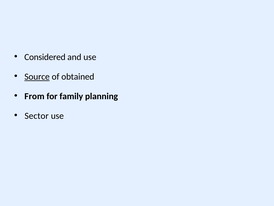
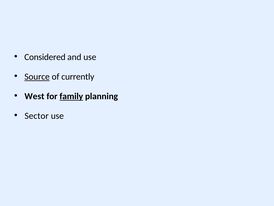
obtained: obtained -> currently (78, 77)
From: From -> West (34, 96)
family underline: none -> present (71, 96)
